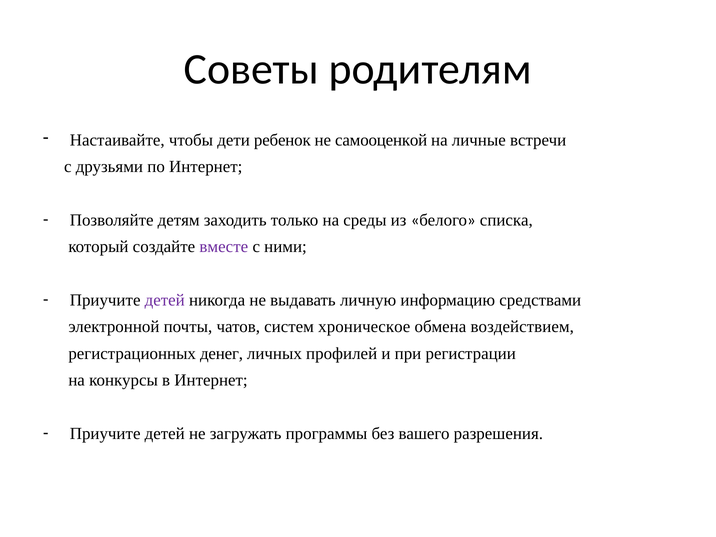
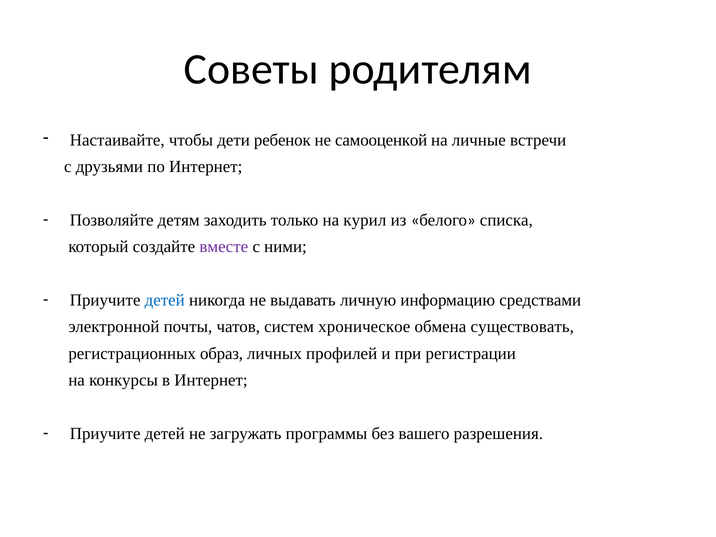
среды: среды -> курил (365, 220)
детей colour: purple -> blue (165, 300)
воздействием: воздействием -> существовать (522, 327)
денег: денег -> образ (222, 354)
